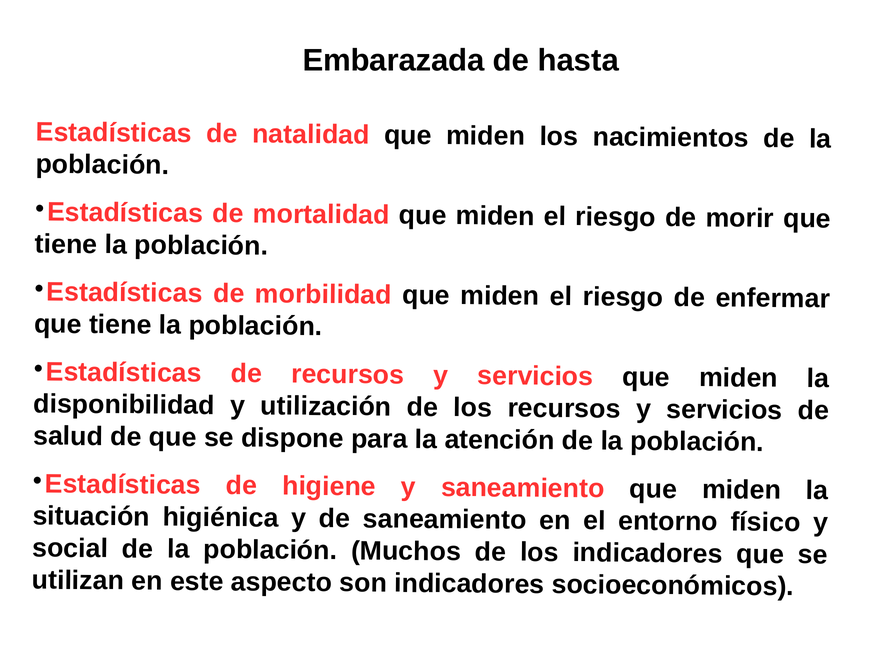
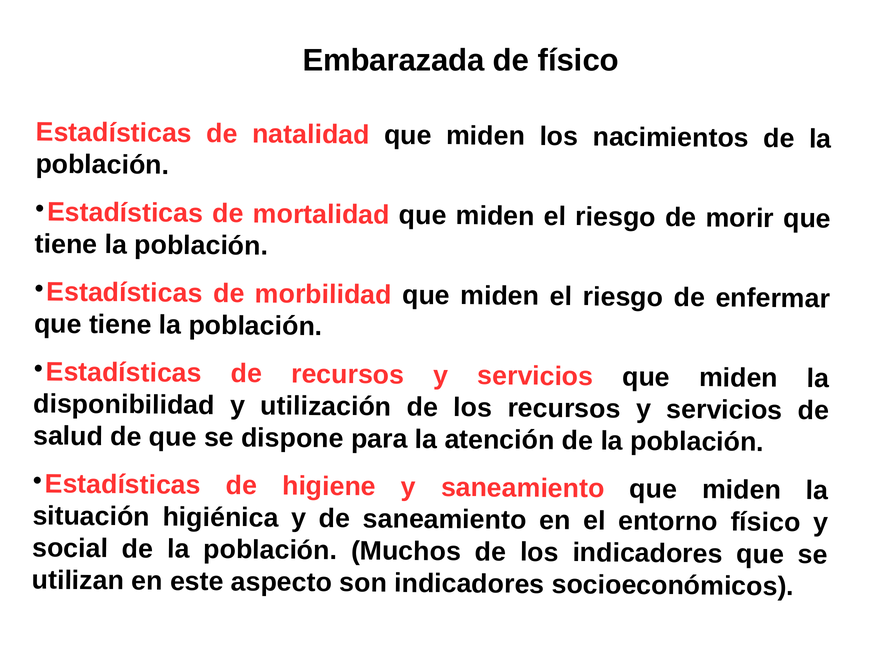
de hasta: hasta -> físico (578, 60)
